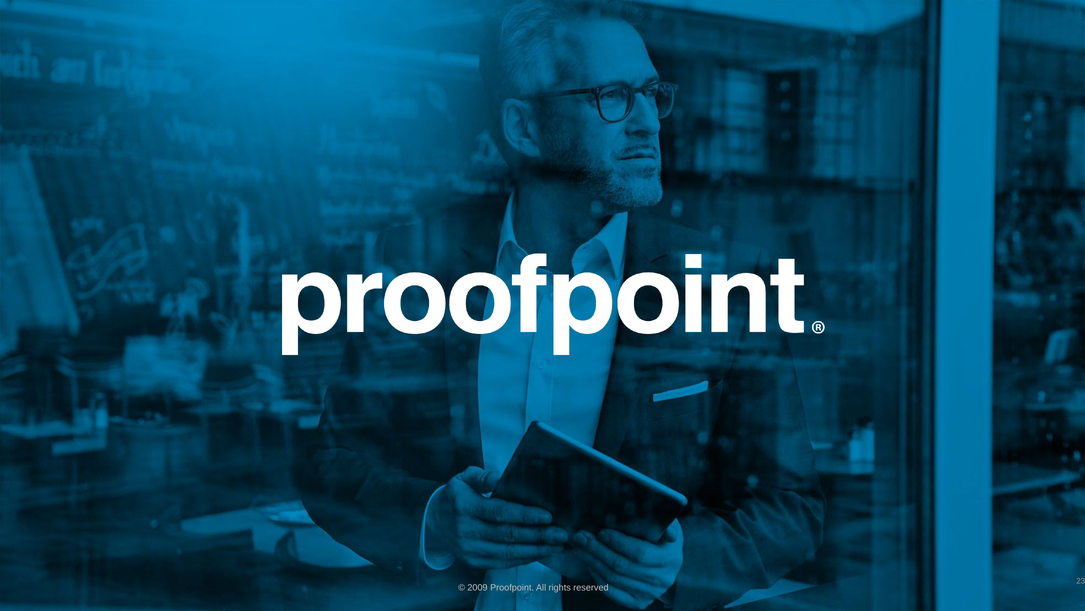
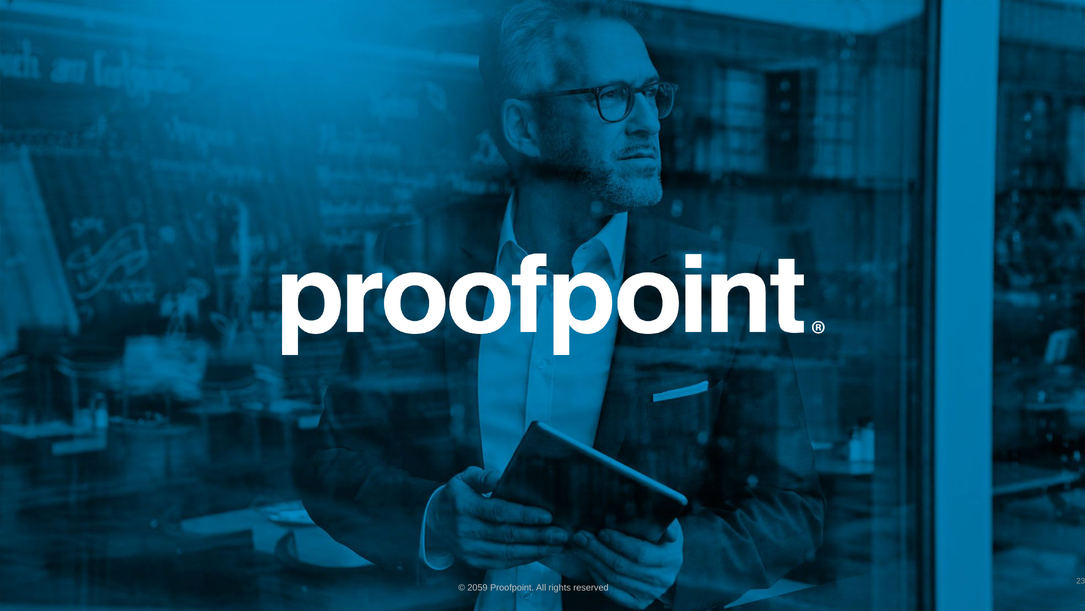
2009: 2009 -> 2059 (477, 587)
